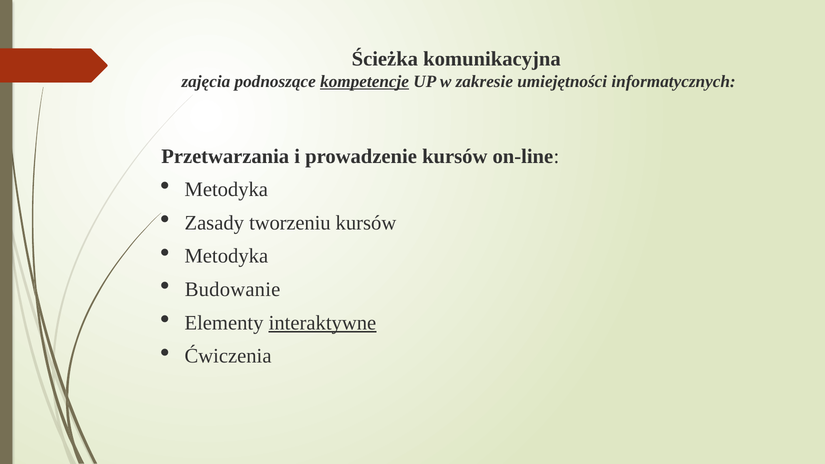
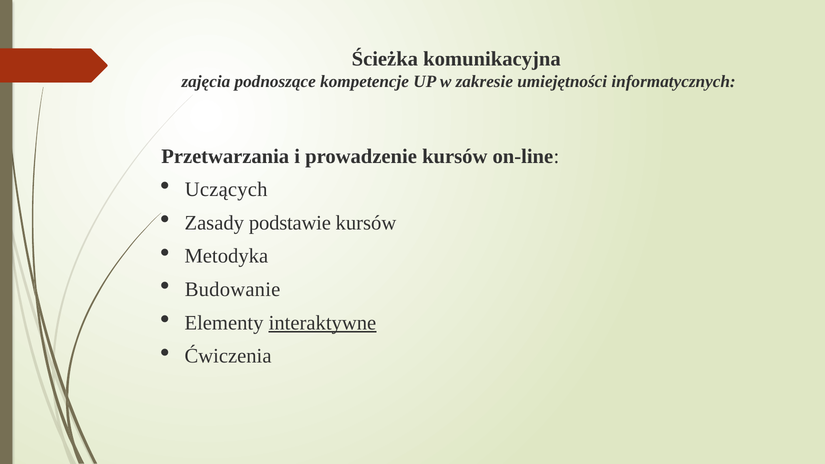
kompetencje underline: present -> none (365, 82)
Metodyka: Metodyka -> Uczących (226, 189)
tworzeniu: tworzeniu -> podstawie (290, 223)
